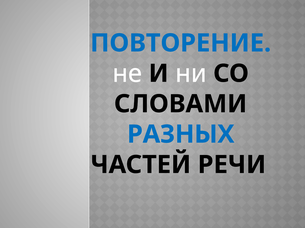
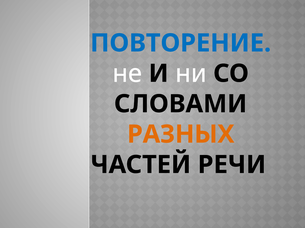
РАЗНЫХ colour: blue -> orange (181, 135)
